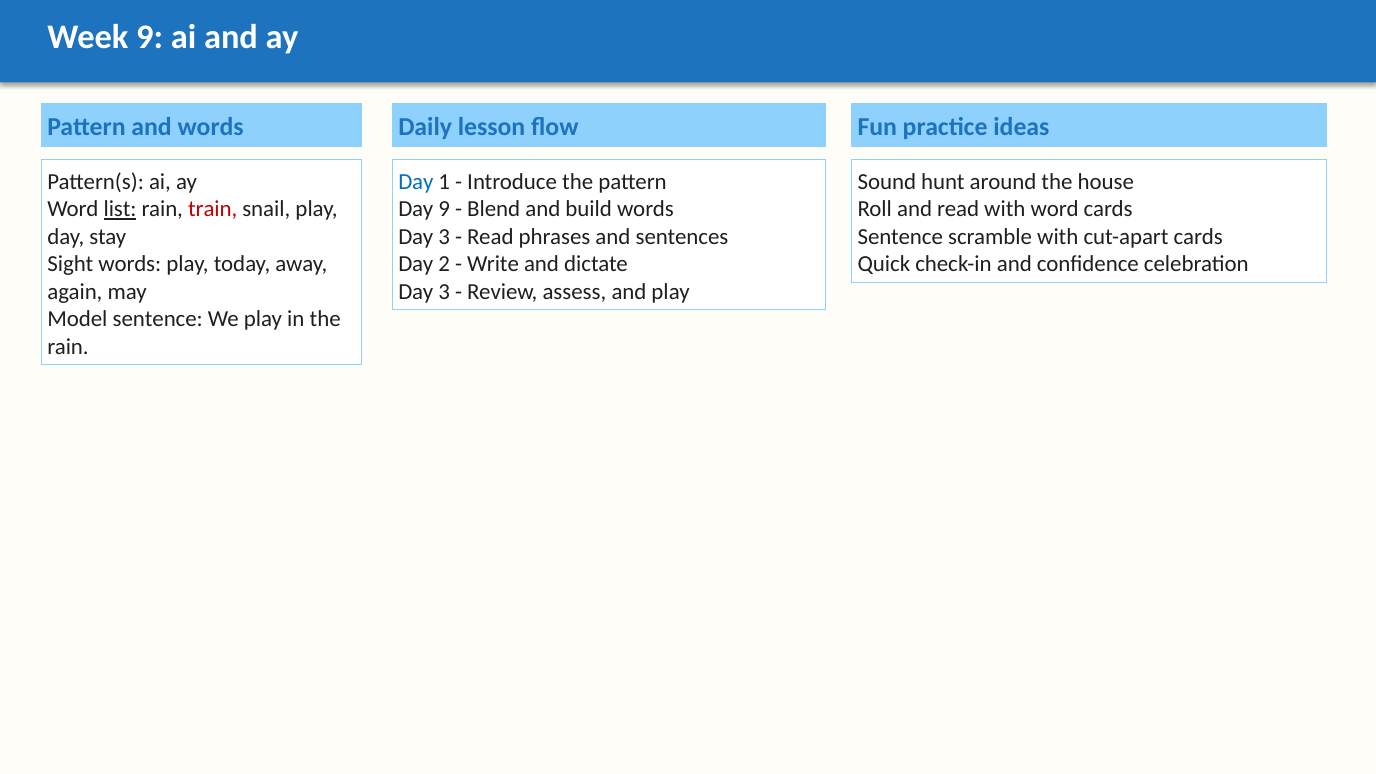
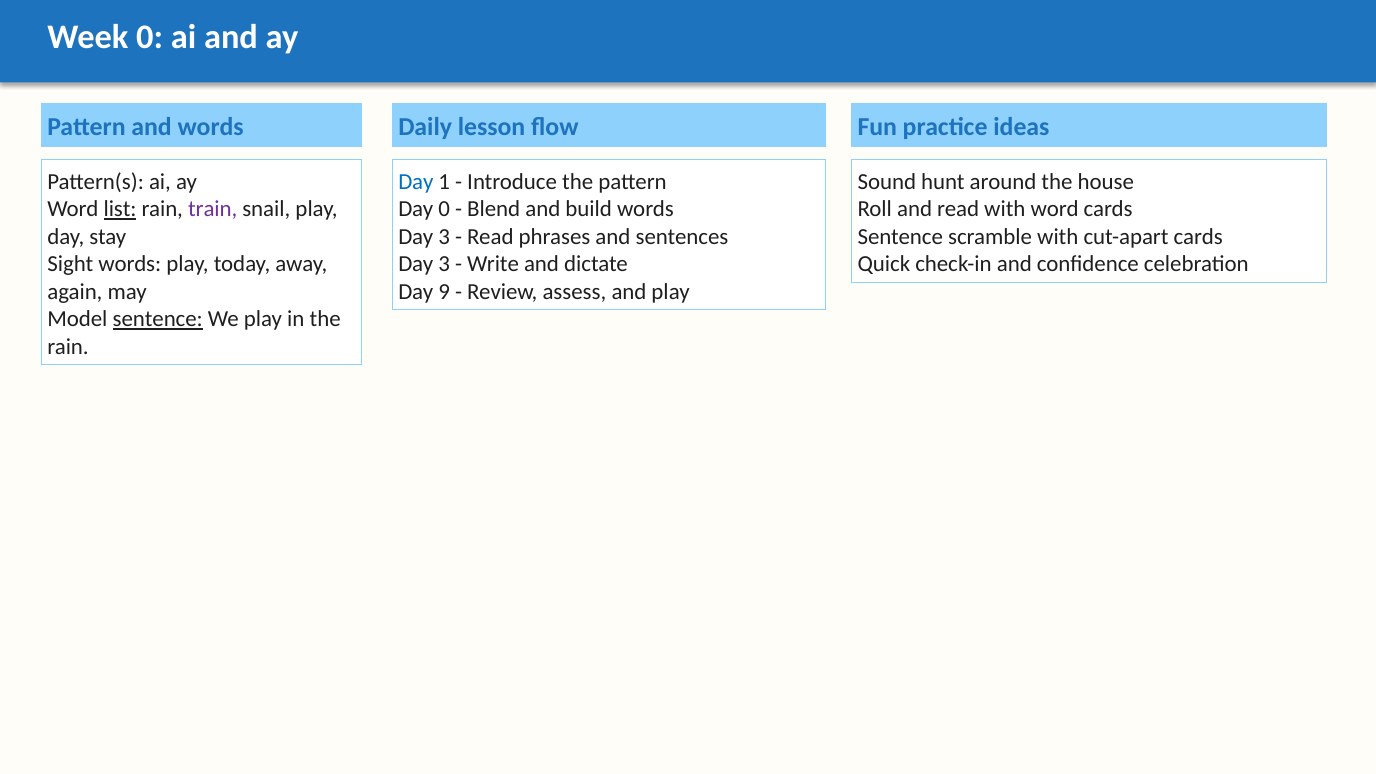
Week 9: 9 -> 0 (150, 37)
train colour: red -> purple (213, 209)
Day 9: 9 -> 0 (444, 209)
2: 2 -> 3 (444, 264)
3: 3 -> 9 (444, 292)
sentence underline: none -> present (158, 319)
